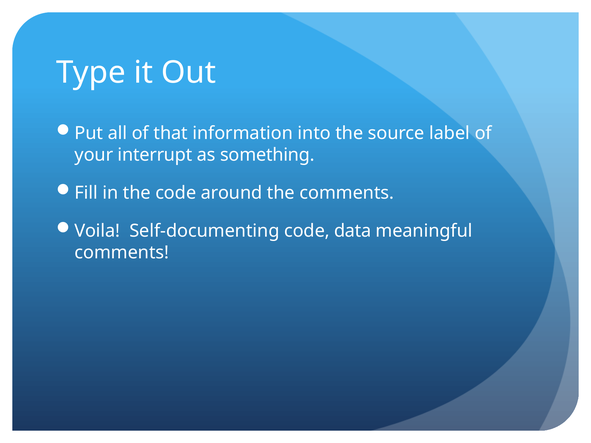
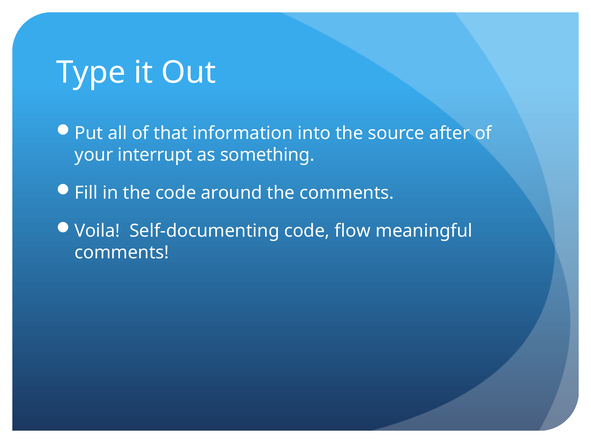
label: label -> after (450, 133)
data: data -> flow (353, 231)
